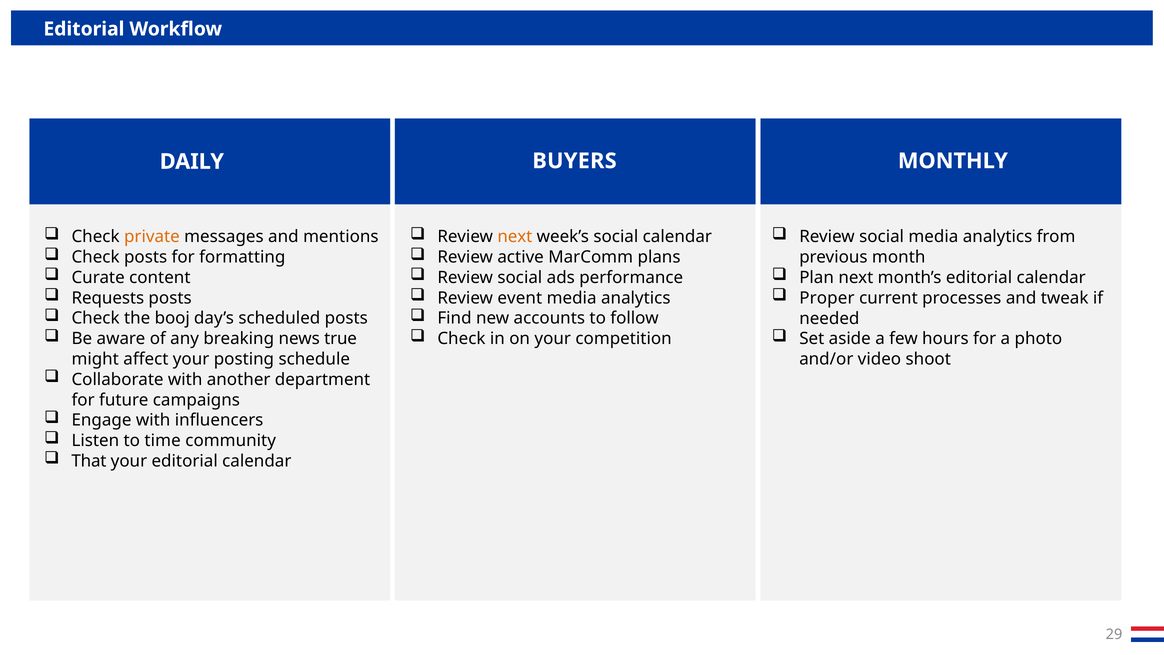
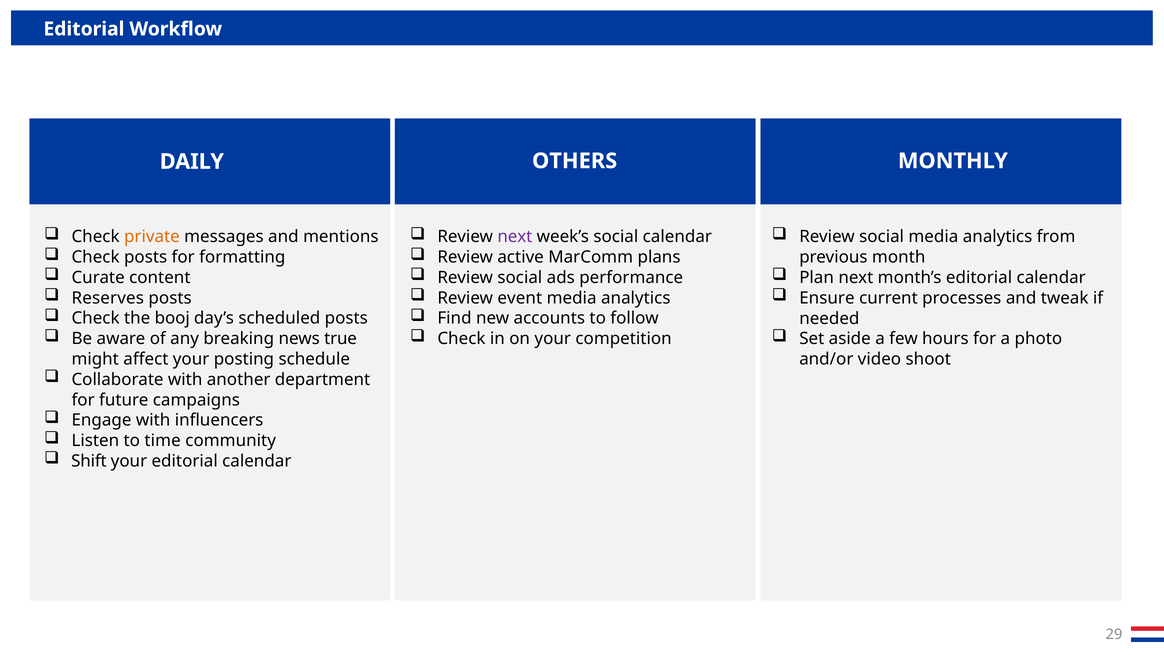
BUYERS: BUYERS -> OTHERS (575, 161)
next colour: orange -> purple (515, 237)
Requests: Requests -> Reserves (108, 298)
Proper: Proper -> Ensure (827, 298)
That: That -> Shift (89, 461)
